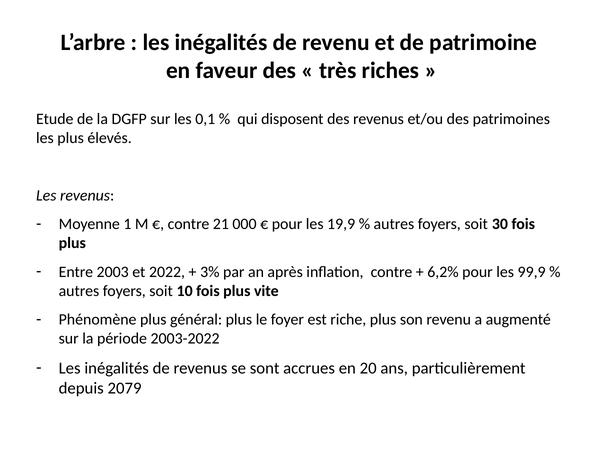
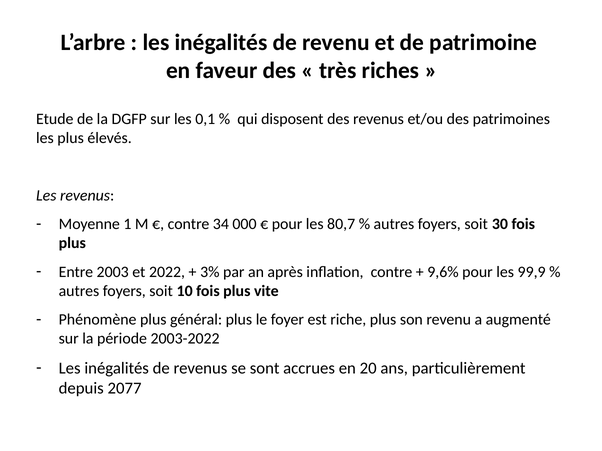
21: 21 -> 34 (221, 224)
19,9: 19,9 -> 80,7 (341, 224)
6,2%: 6,2% -> 9,6% (443, 272)
2079: 2079 -> 2077 (125, 389)
